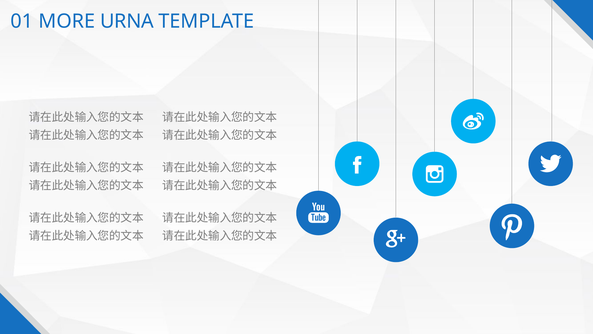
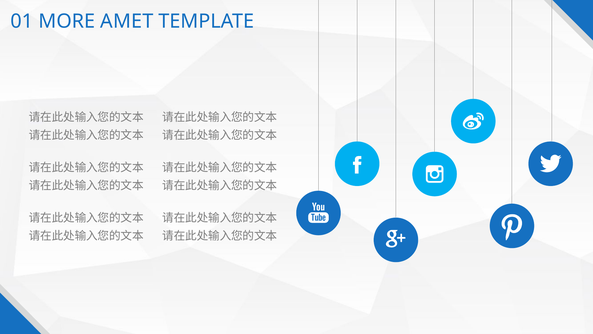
URNA: URNA -> AMET (127, 21)
